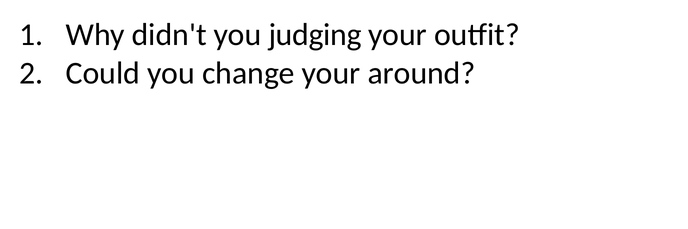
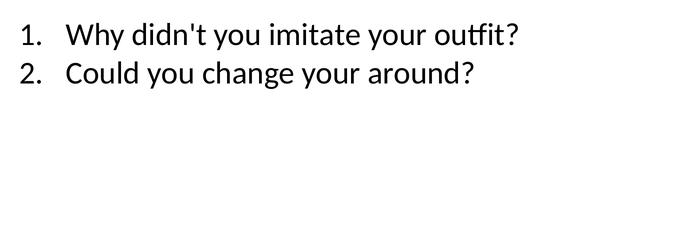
judging: judging -> imitate (315, 35)
